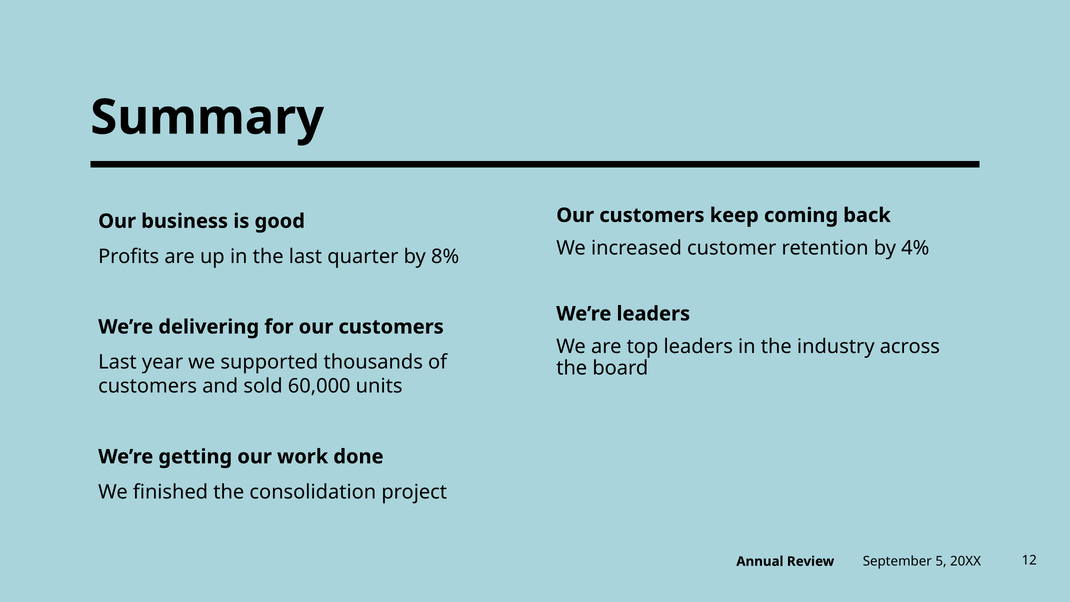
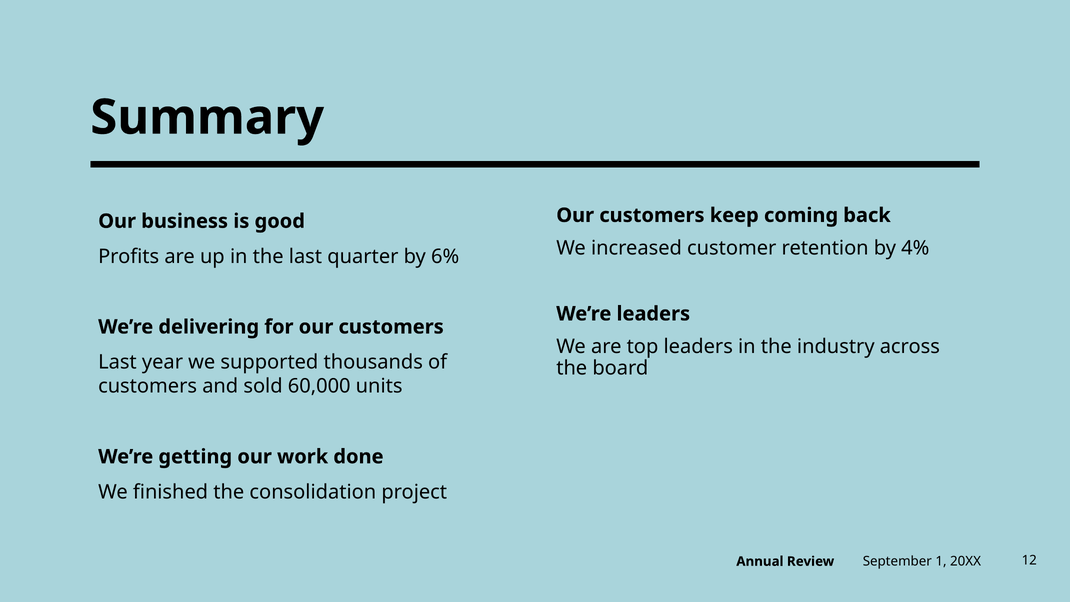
8%: 8% -> 6% (445, 256)
5: 5 -> 1 (941, 561)
